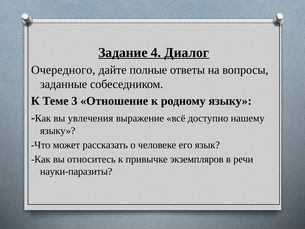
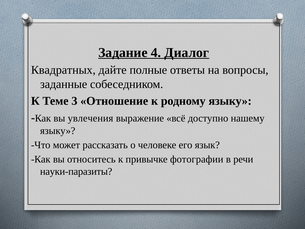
Очередного: Очередного -> Квадратных (63, 70)
экземпляров: экземпляров -> фотографии (197, 159)
